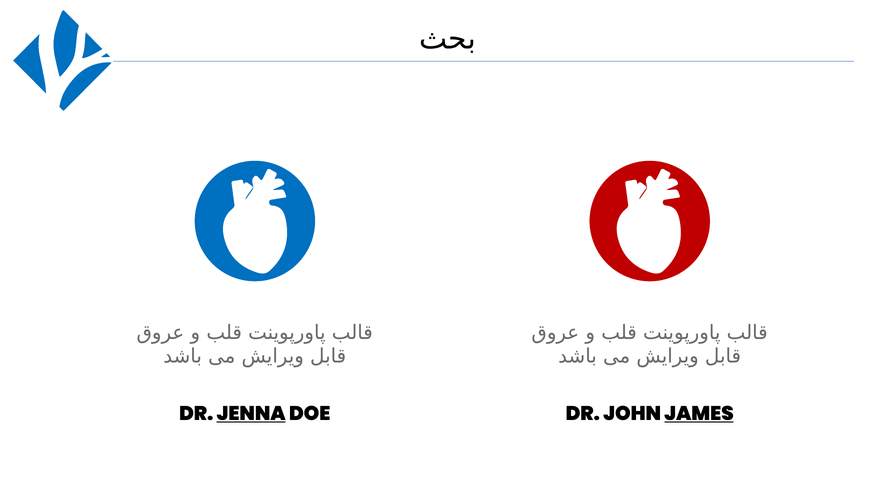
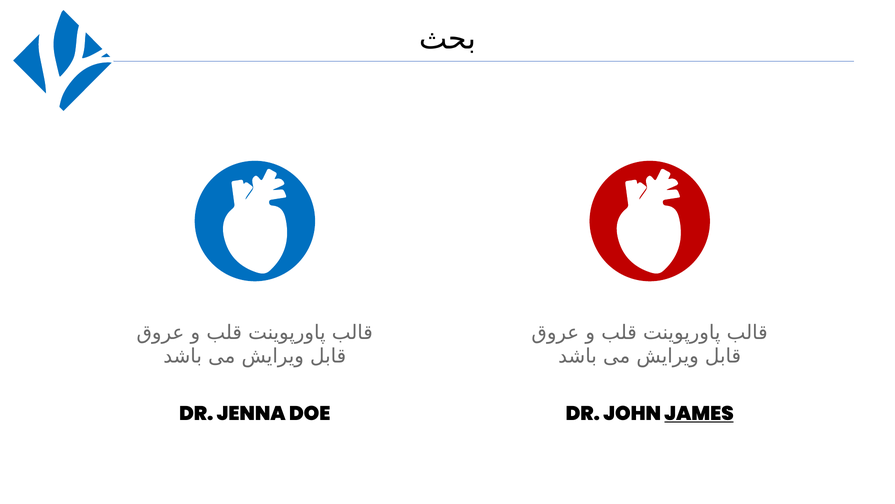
JENNA underline: present -> none (251, 413)
